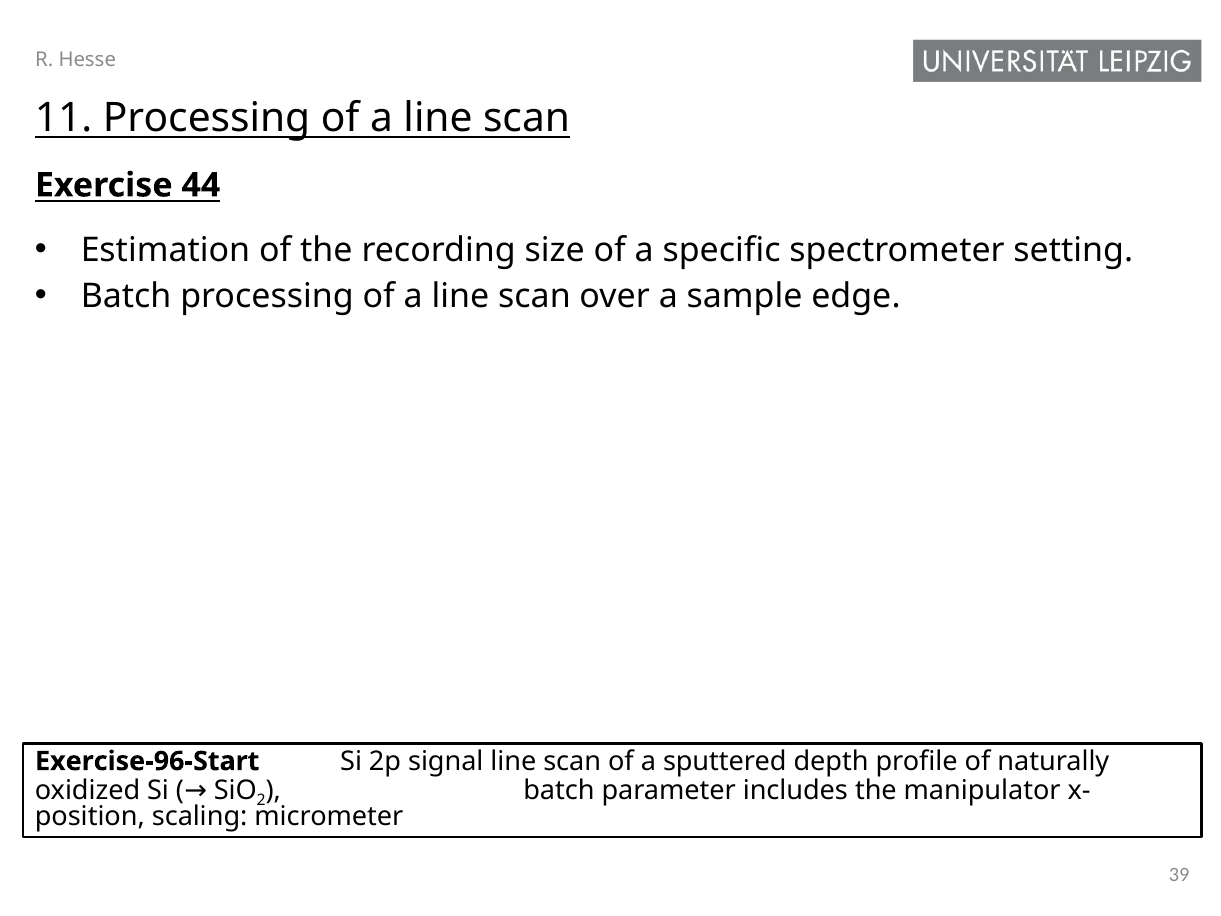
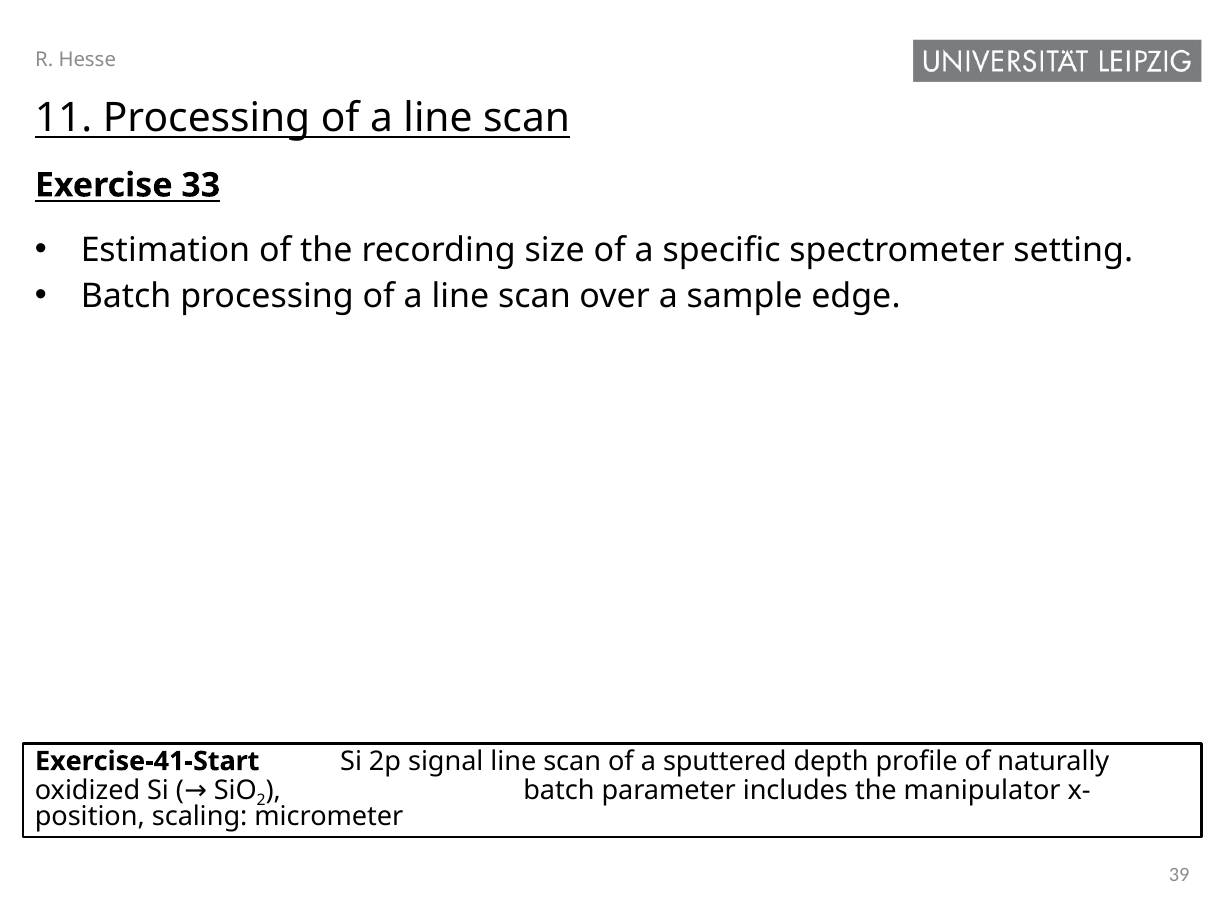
44: 44 -> 33 (201, 185)
Exercise-96-Start: Exercise-96-Start -> Exercise-41-Start (147, 761)
